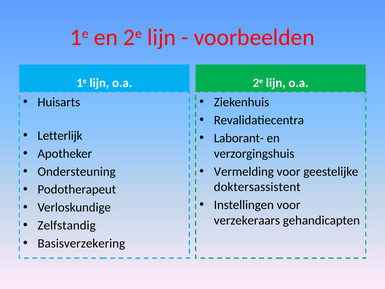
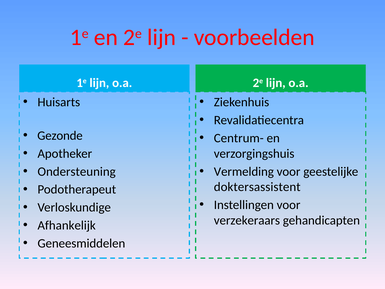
Letterlijk: Letterlijk -> Gezonde (60, 135)
Laborant-: Laborant- -> Centrum- (239, 138)
Zelfstandig: Zelfstandig -> Afhankelijk (67, 225)
Basisverzekering: Basisverzekering -> Geneesmiddelen (81, 243)
